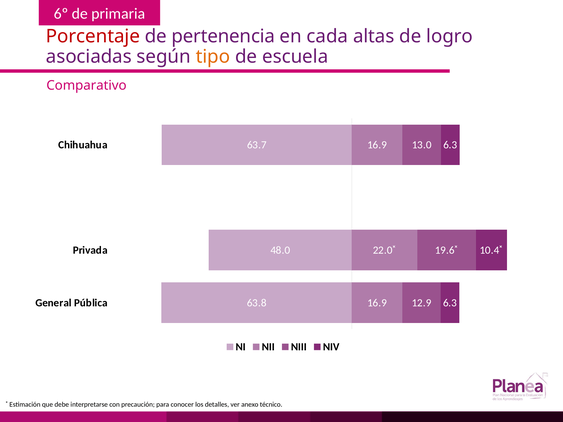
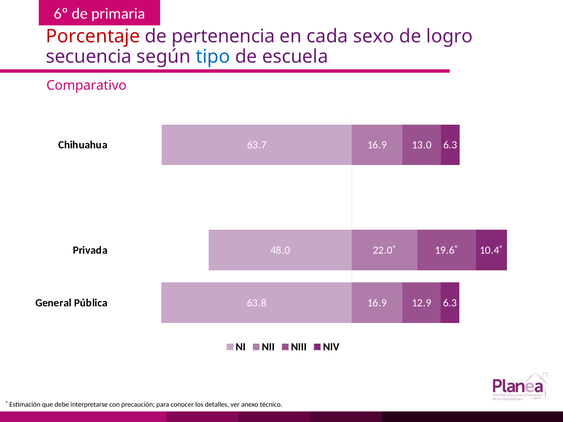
altas: altas -> sexo (374, 36)
asociadas: asociadas -> secuencia (89, 57)
tipo colour: orange -> blue (213, 57)
